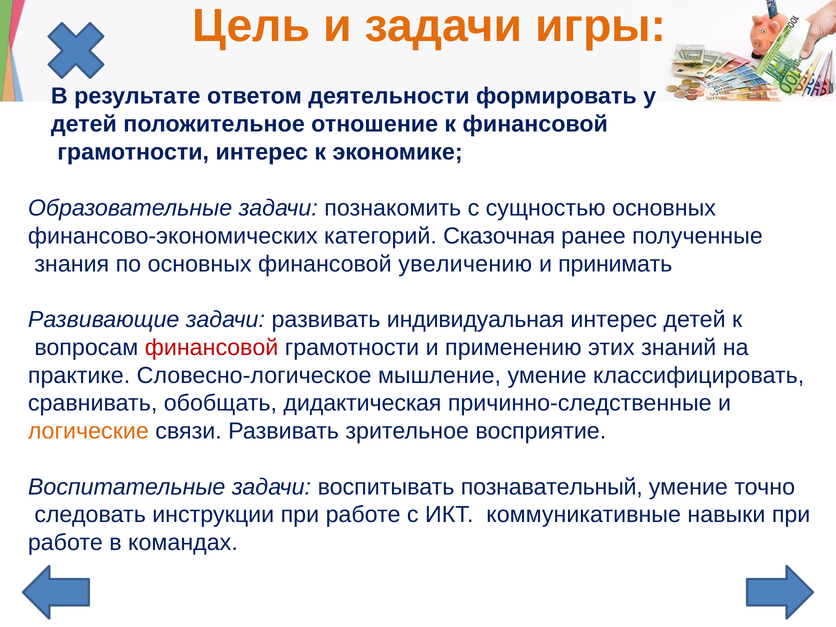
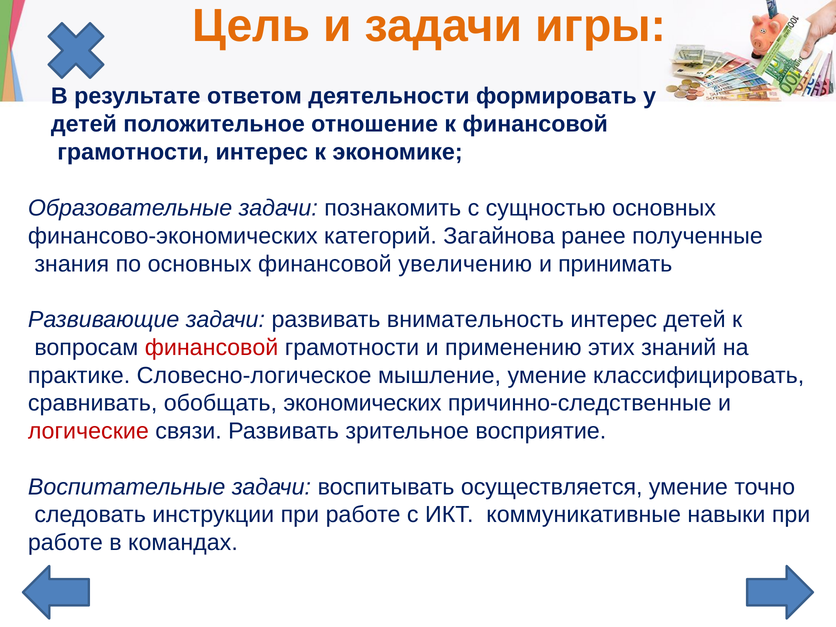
Сказочная: Сказочная -> Загайнова (499, 236)
индивидуальная: индивидуальная -> внимательность (475, 320)
дидактическая: дидактическая -> экономических (363, 403)
логические colour: orange -> red (88, 431)
познавательный: познавательный -> осуществляется (552, 487)
